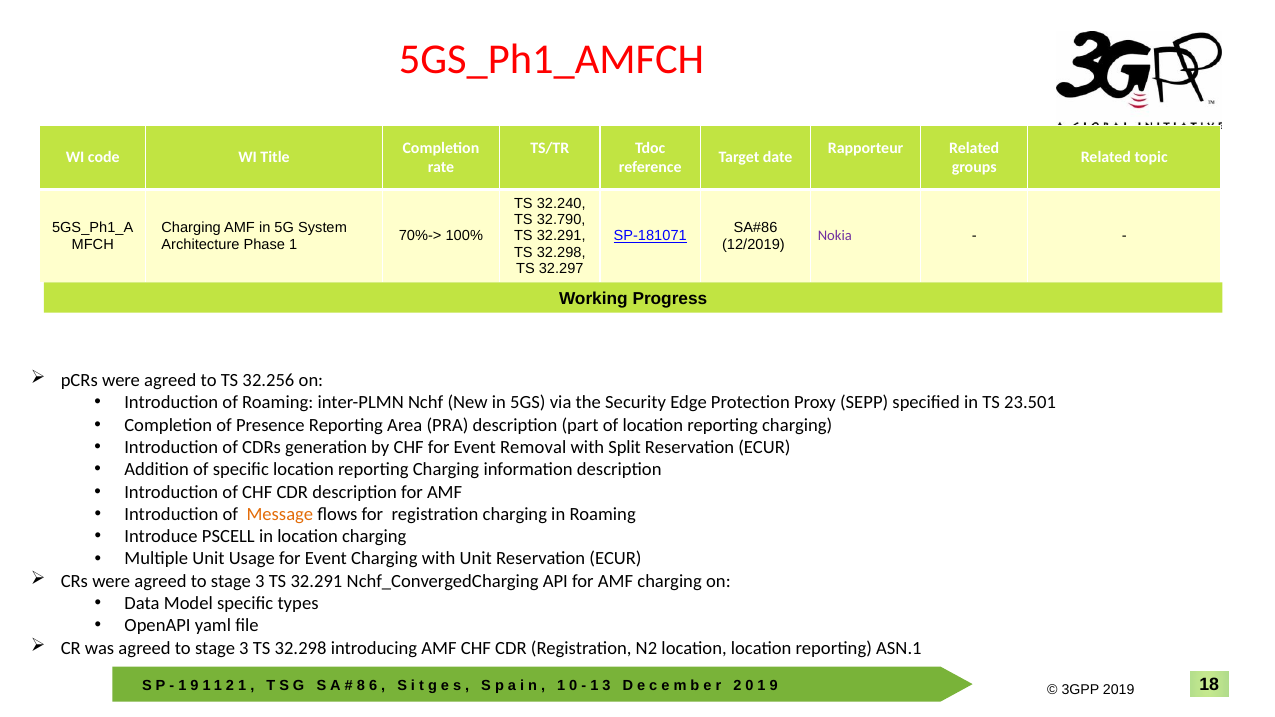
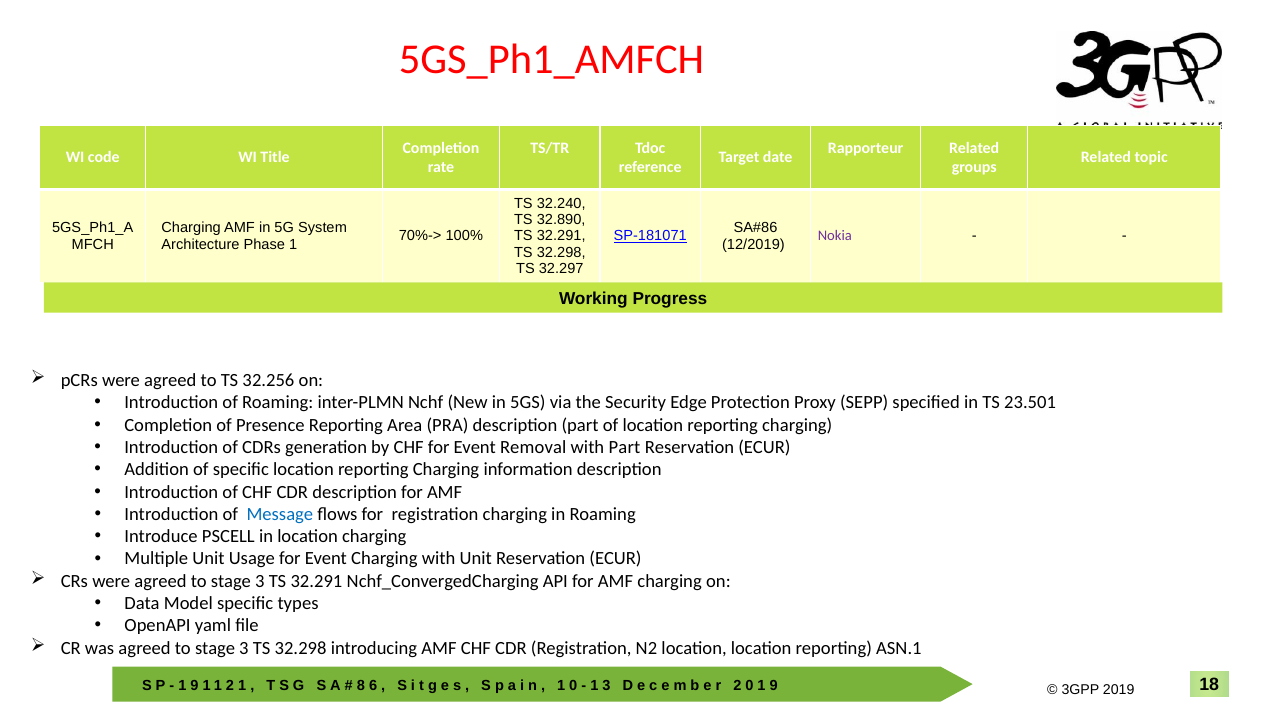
32.790: 32.790 -> 32.890 (561, 220)
with Split: Split -> Part (625, 447)
Message colour: orange -> blue (280, 514)
